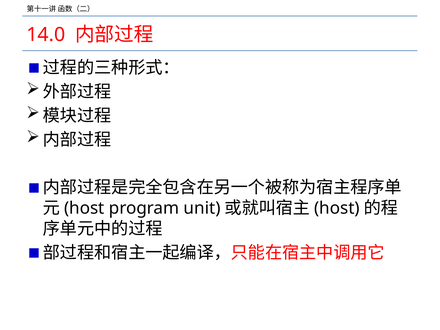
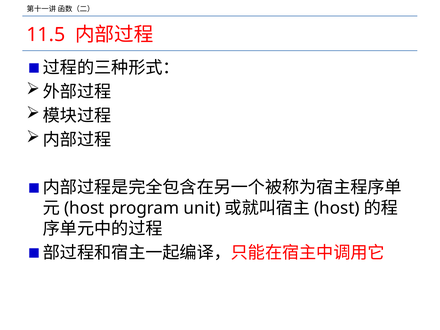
14.0: 14.0 -> 11.5 (46, 35)
